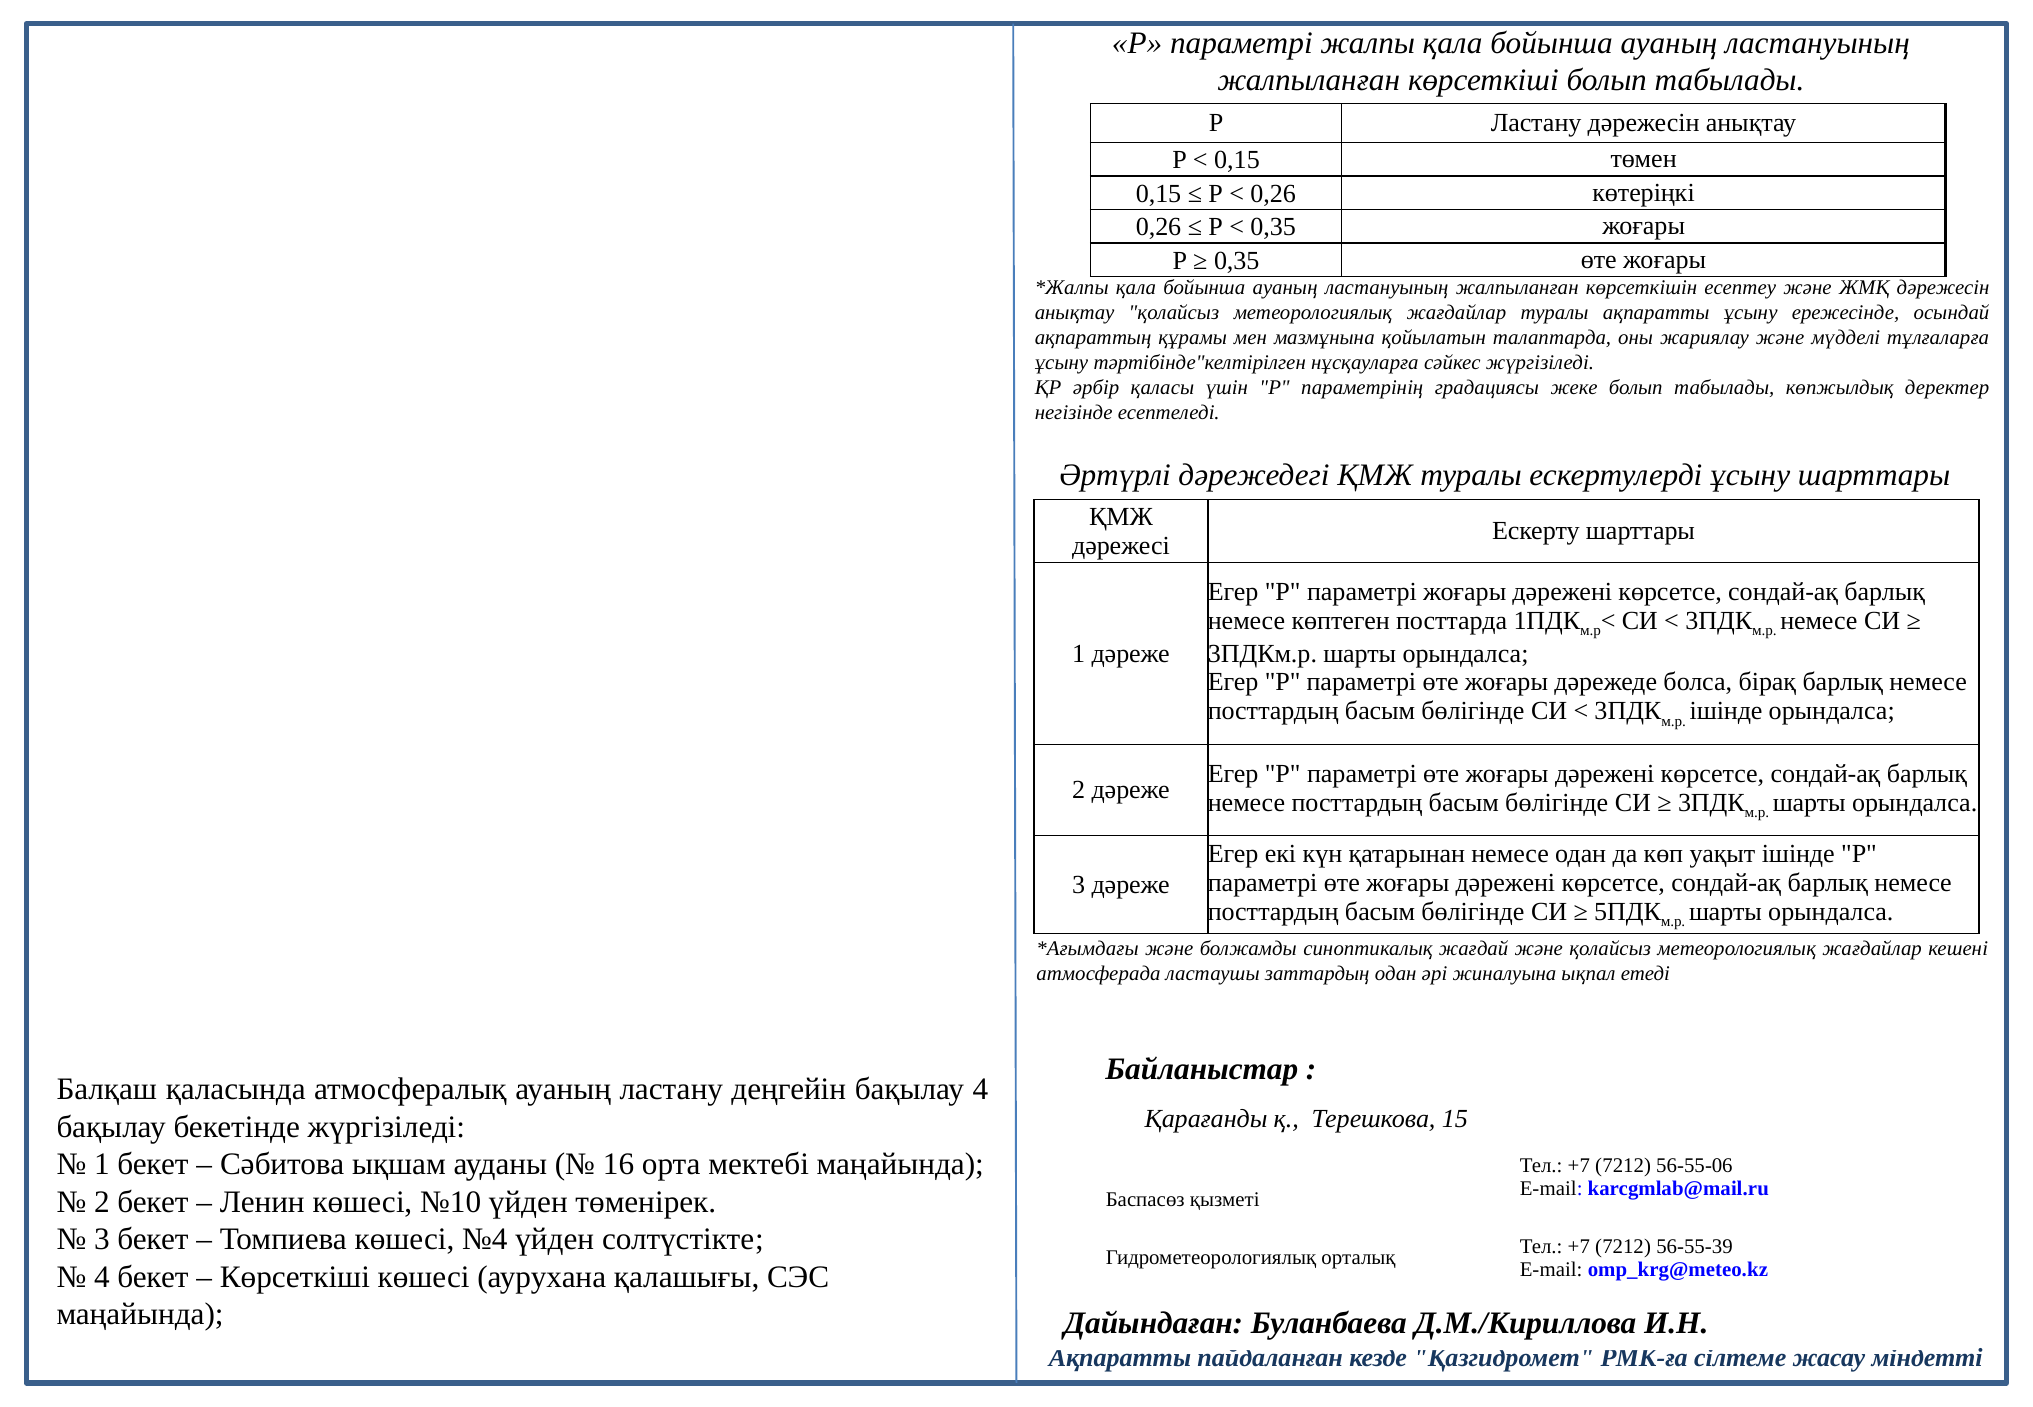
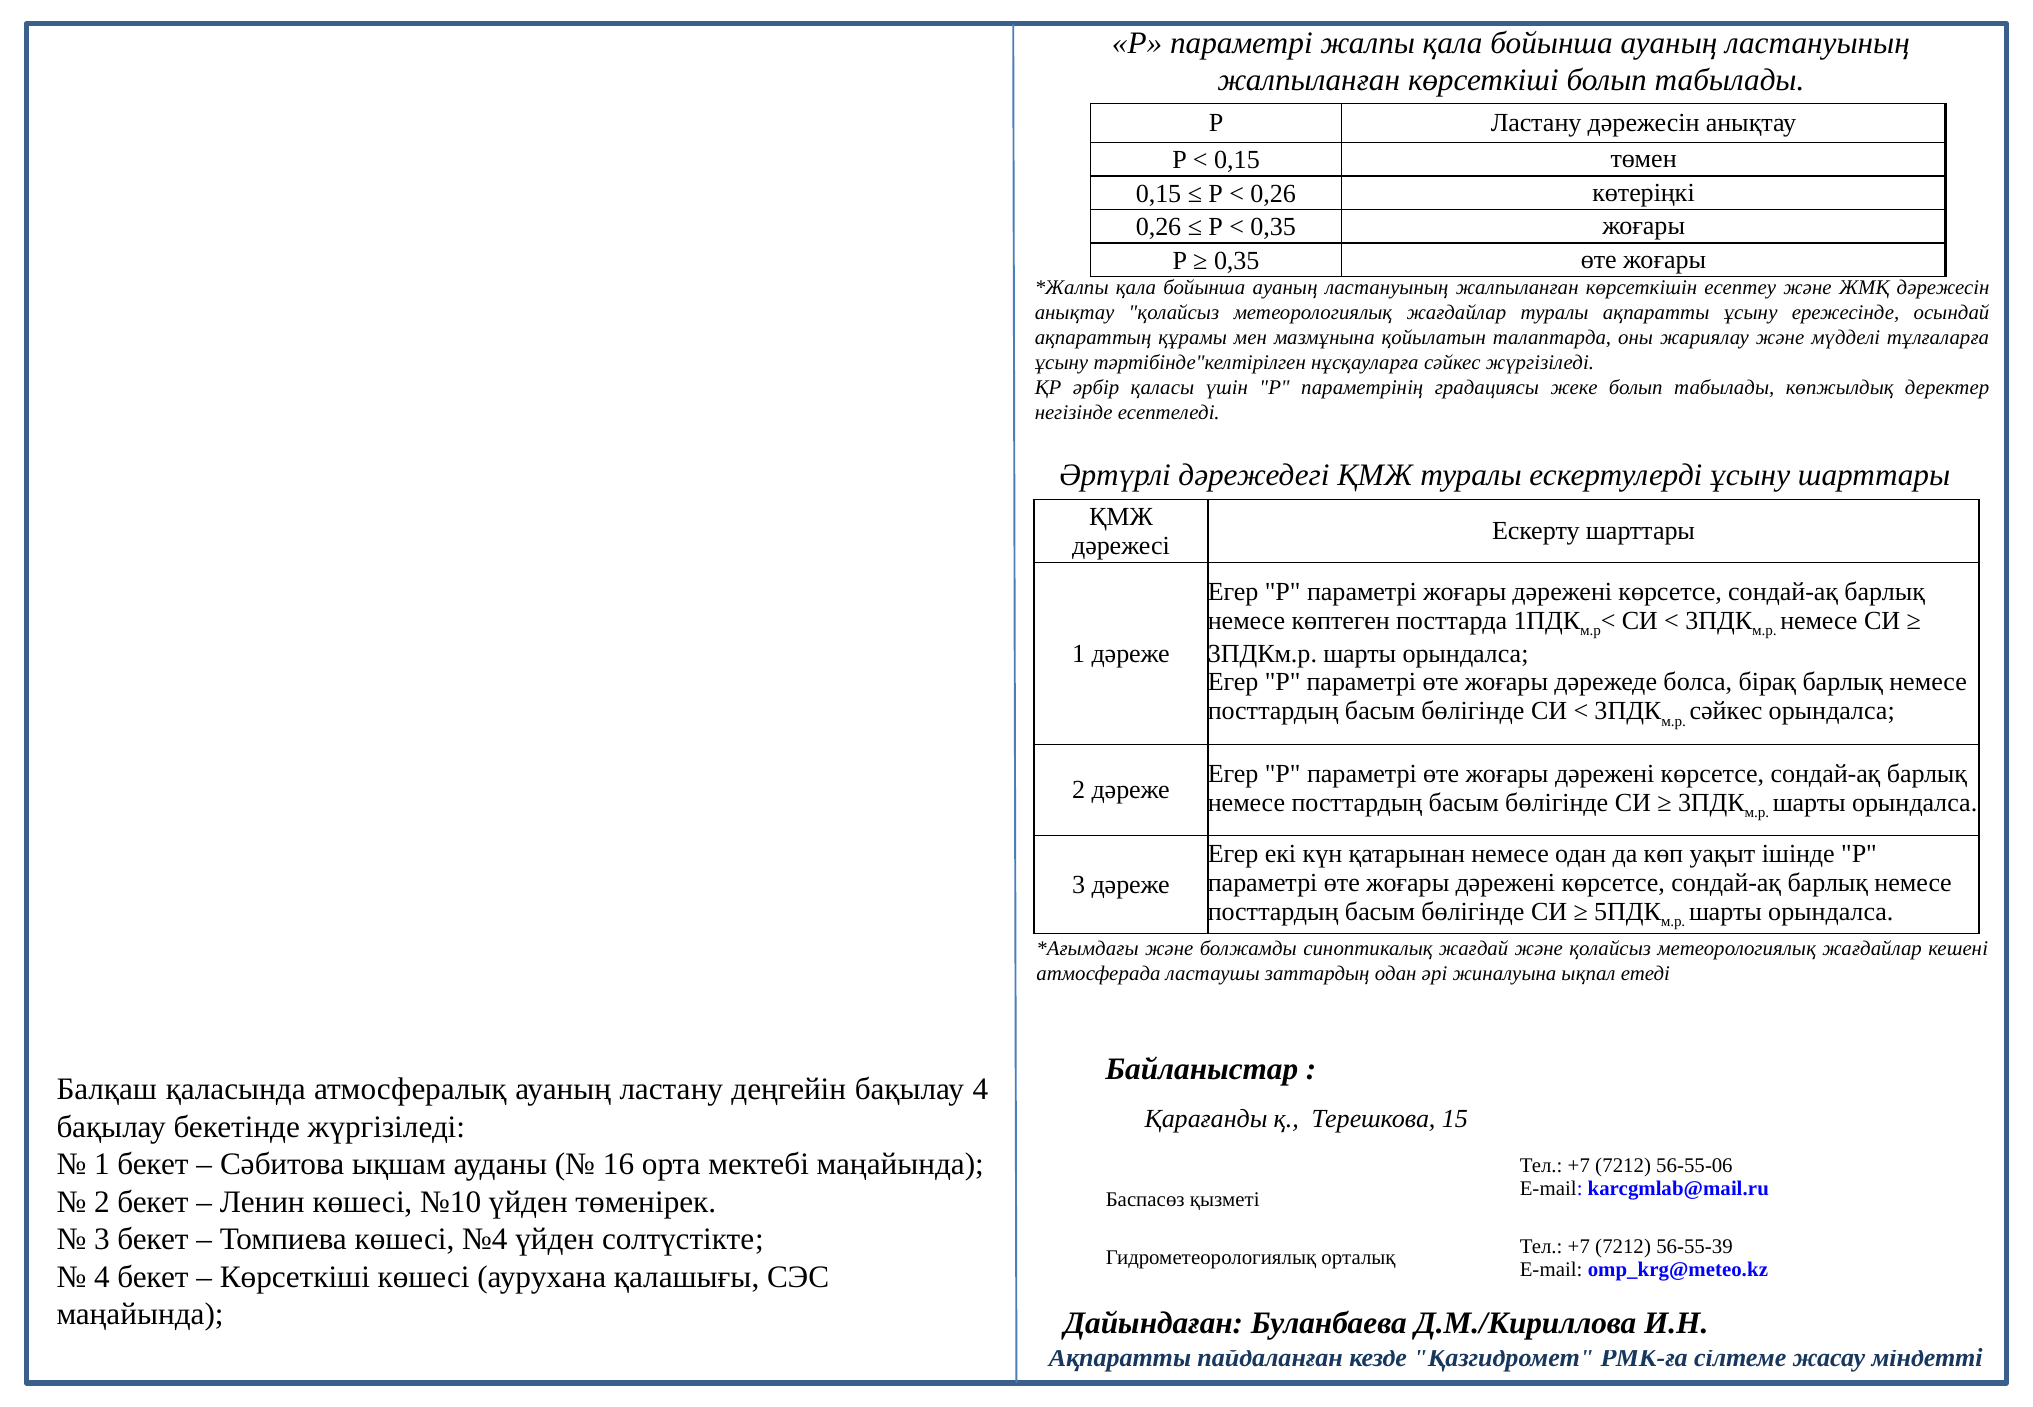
ішінде: ішінде -> сәйкес (1726, 711)
